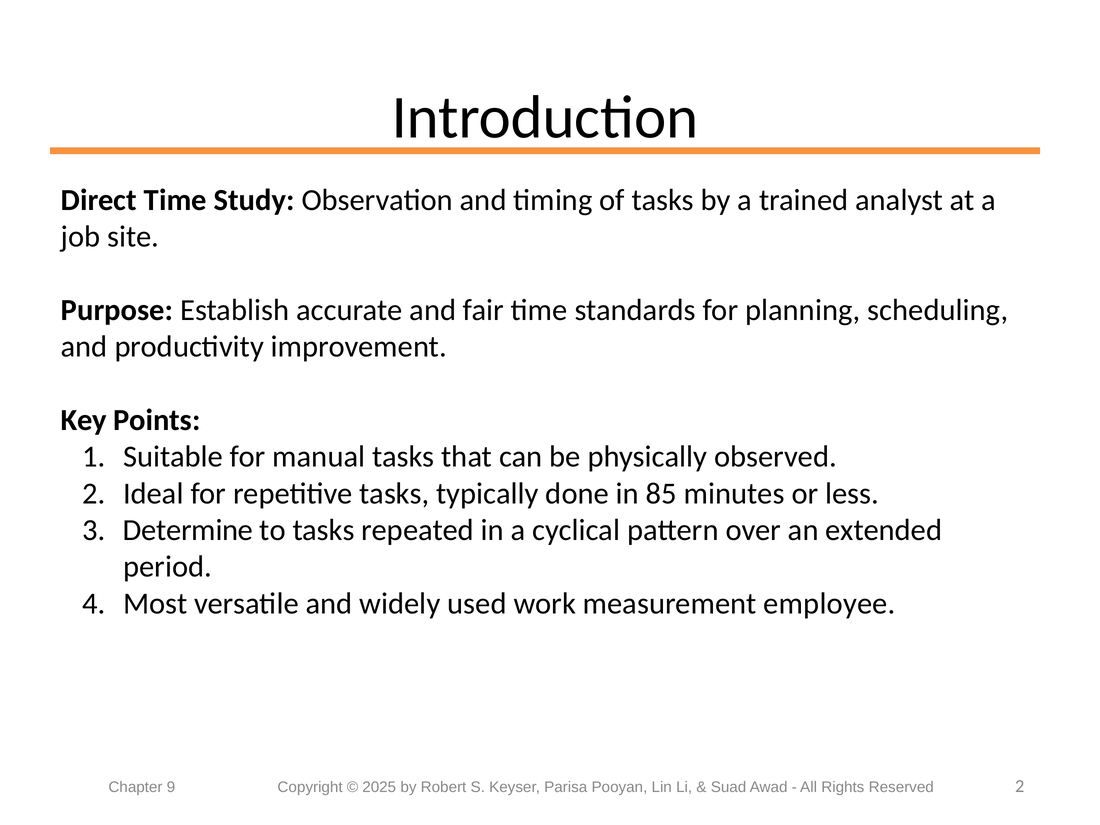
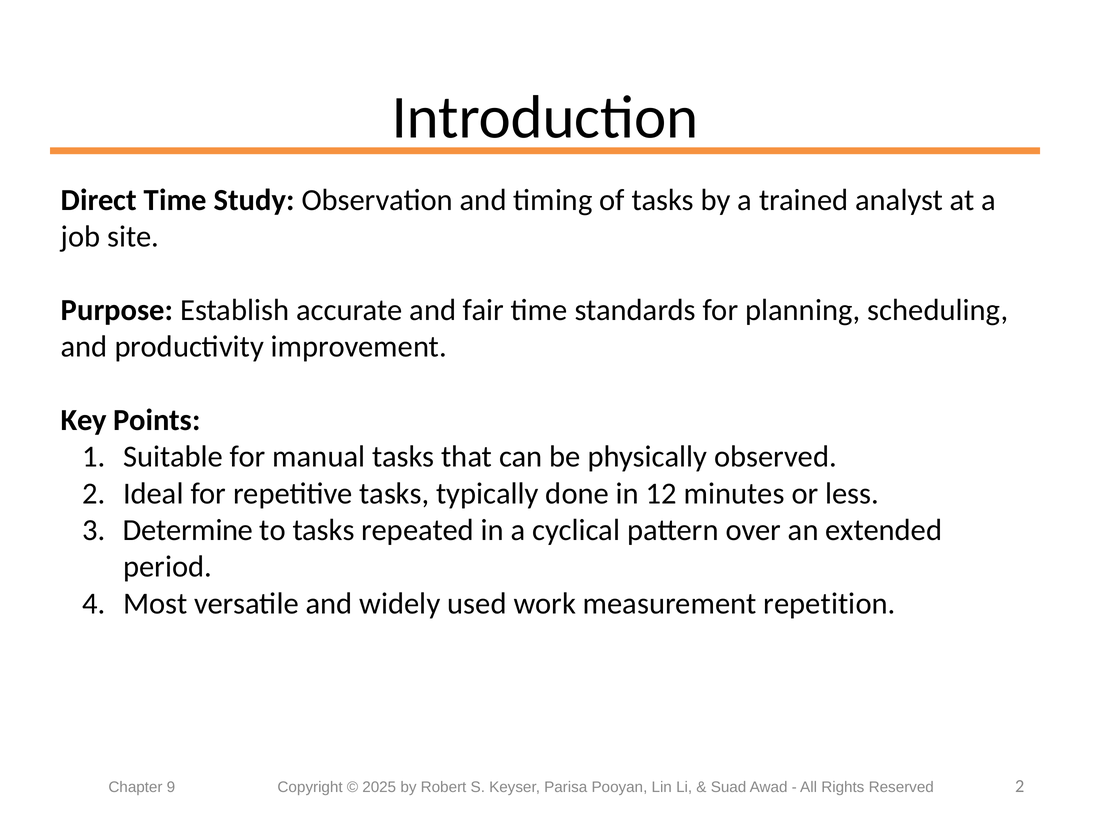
85: 85 -> 12 (661, 493)
employee: employee -> repetition (829, 604)
